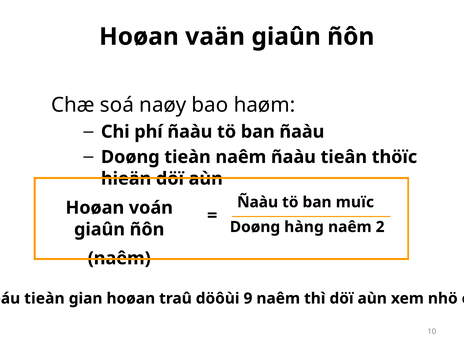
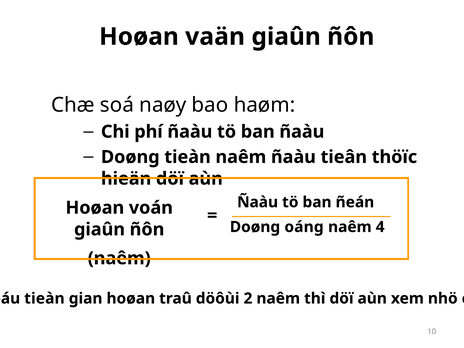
muïc: muïc -> ñeán (355, 202)
hàng: hàng -> oáng (304, 227)
2: 2 -> 4 (380, 227)
9: 9 -> 2 (248, 298)
